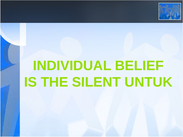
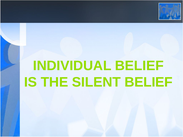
SILENT UNTUK: UNTUK -> BELIEF (149, 82)
